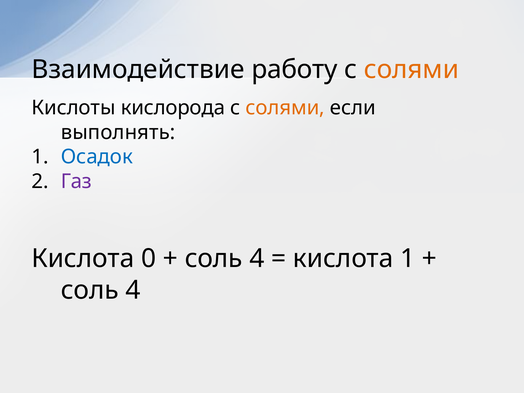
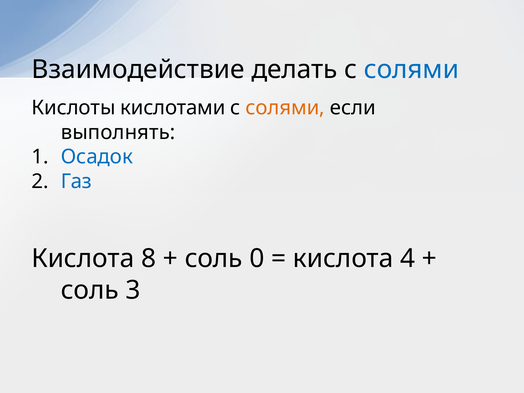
работу: работу -> делать (294, 70)
солями colour: orange -> blue (411, 70)
кислорода: кислорода -> кислотами (173, 108)
Газ colour: purple -> blue (76, 181)
0: 0 -> 8 (149, 259)
4: 4 -> 0 (257, 259)
кислота 1: 1 -> 4 (408, 259)
4: 4 -> 3 (133, 290)
